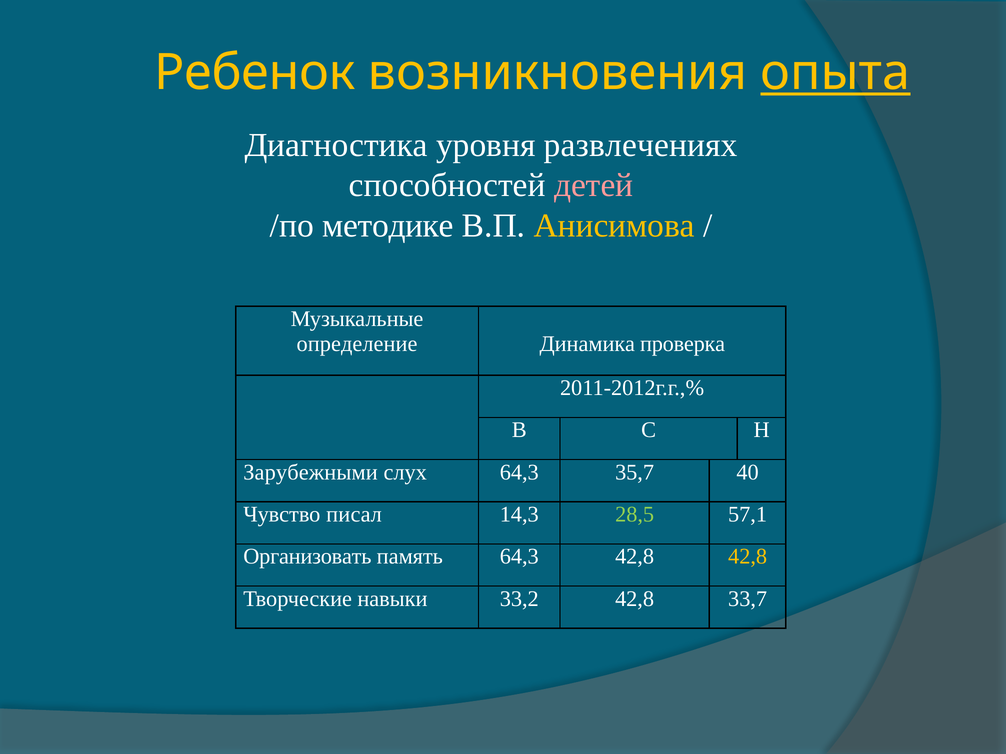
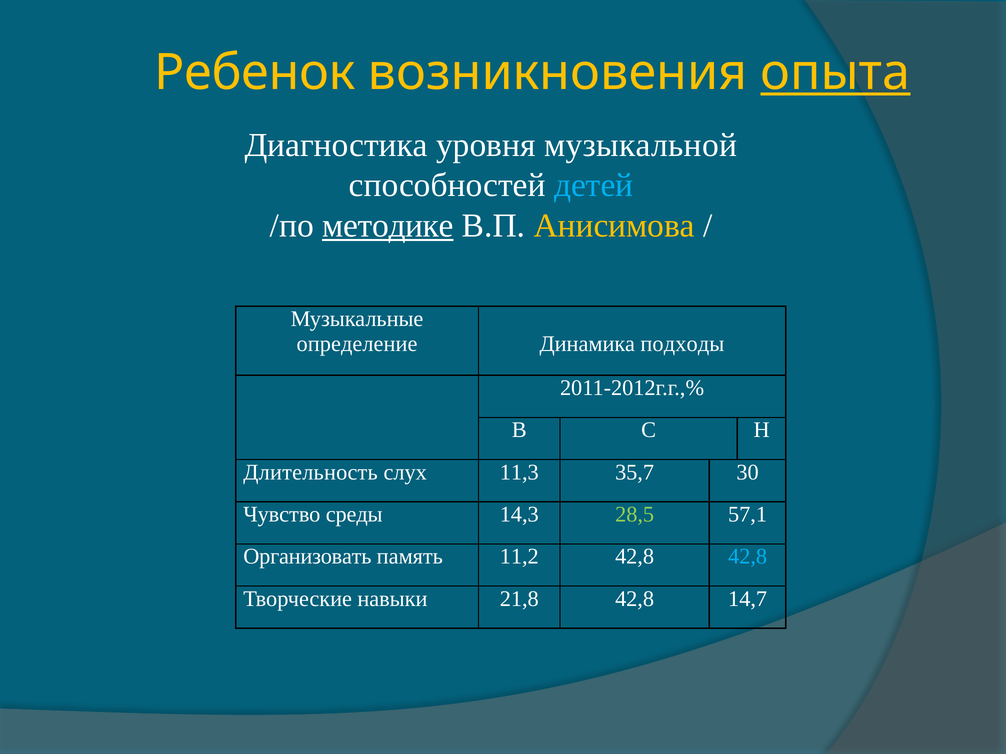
развлечениях: развлечениях -> музыкальной (641, 145)
детей colour: pink -> light blue (594, 186)
методике underline: none -> present (388, 226)
проверка: проверка -> подходы (682, 344)
Зарубежными: Зарубежными -> Длительность (311, 473)
слух 64,3: 64,3 -> 11,3 (519, 473)
40: 40 -> 30 (748, 473)
писал: писал -> среды (354, 515)
память 64,3: 64,3 -> 11,2 (519, 557)
42,8 colour: yellow -> light blue (748, 557)
33,2: 33,2 -> 21,8 (519, 599)
33,7: 33,7 -> 14,7 (748, 599)
